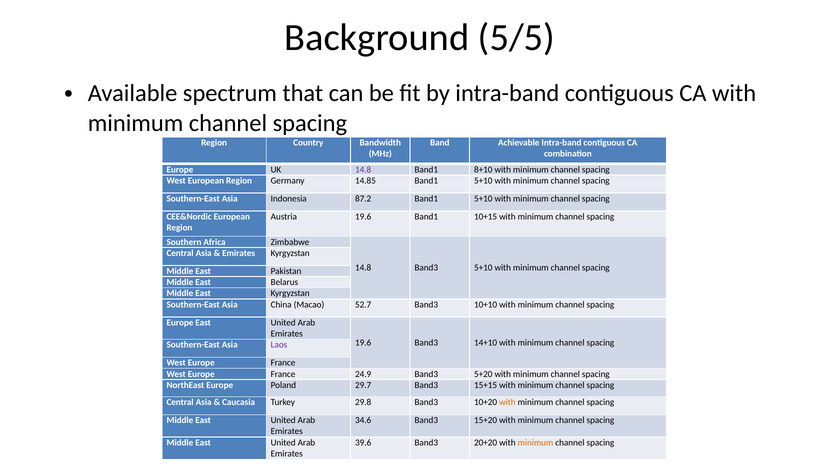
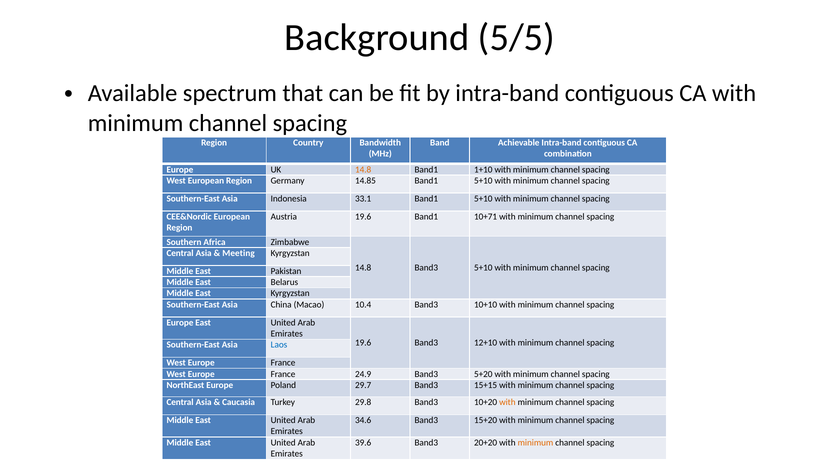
14.8 colour: purple -> orange (363, 170)
8+10: 8+10 -> 1+10 (483, 170)
87.2: 87.2 -> 33.1 (363, 199)
10+15: 10+15 -> 10+71 (486, 217)
Emirates: Emirates -> Meeting (239, 253)
52.7: 52.7 -> 10.4 (363, 305)
14+10: 14+10 -> 12+10 (486, 343)
Laos colour: purple -> blue (279, 345)
